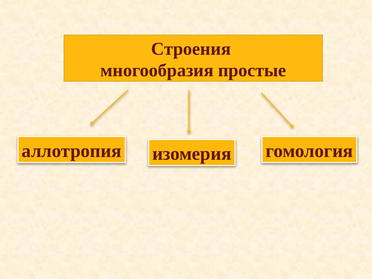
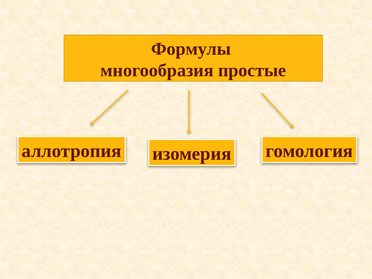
Строения: Строения -> Формулы (191, 49)
